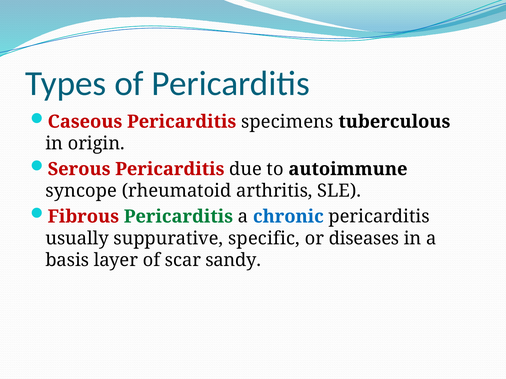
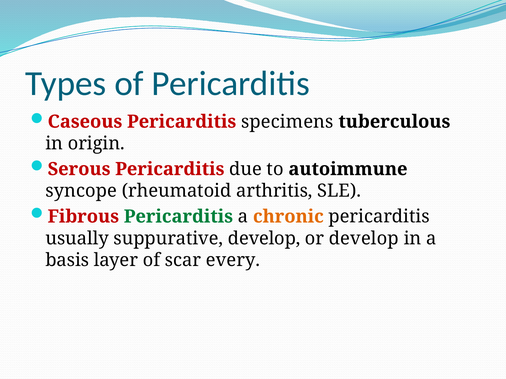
chronic colour: blue -> orange (288, 217)
suppurative specific: specific -> develop (264, 239)
or diseases: diseases -> develop (364, 239)
sandy: sandy -> every (233, 261)
